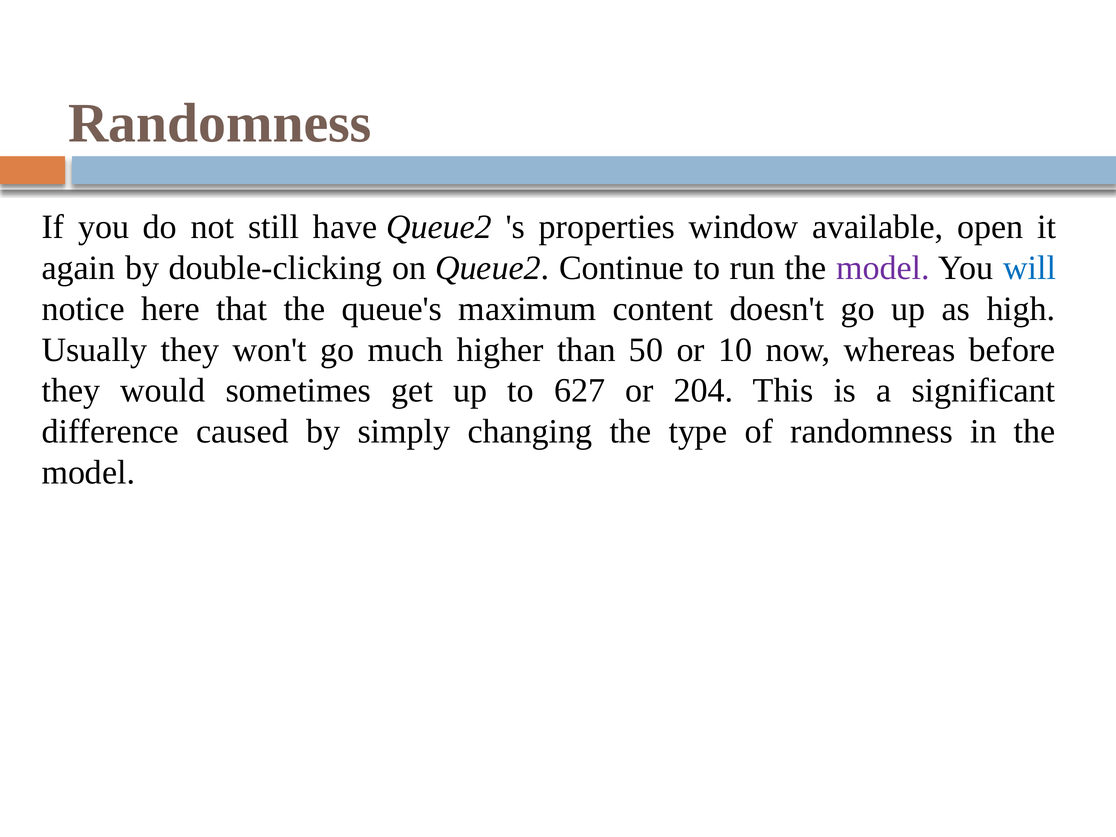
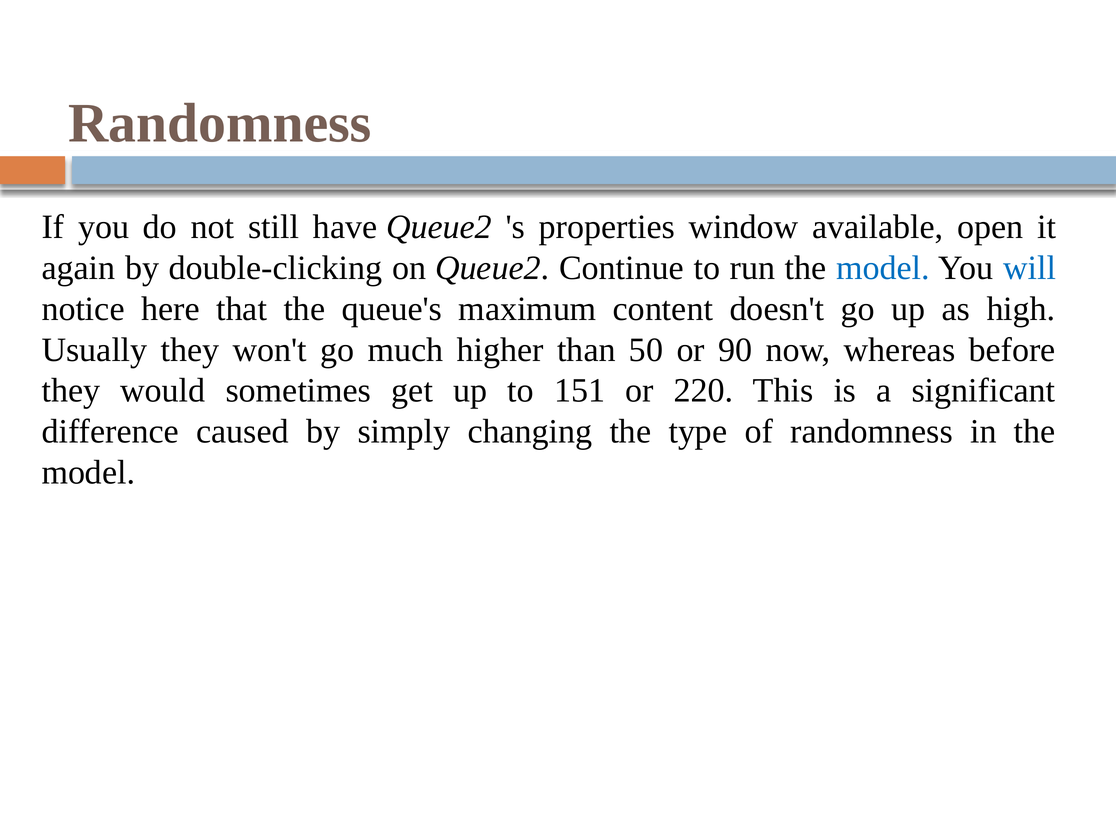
model colour: purple -> blue (883, 268)
10: 10 -> 90 (735, 350)
627: 627 -> 151 (580, 391)
204: 204 -> 220 (704, 391)
